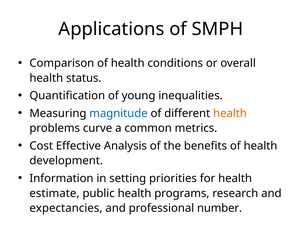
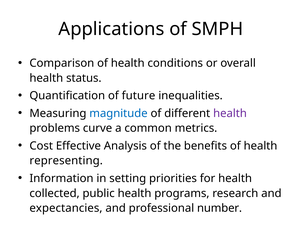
young: young -> future (139, 96)
health colour: orange -> purple (230, 114)
development: development -> representing (66, 161)
estimate: estimate -> collected (55, 194)
